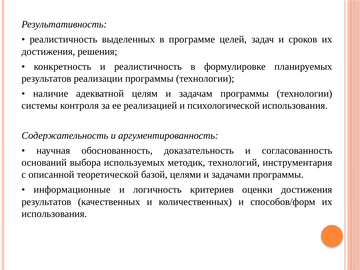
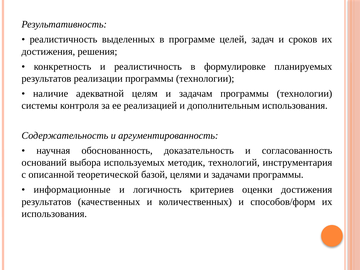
психологической: психологической -> дополнительным (224, 106)
